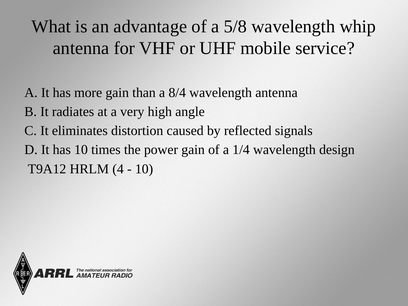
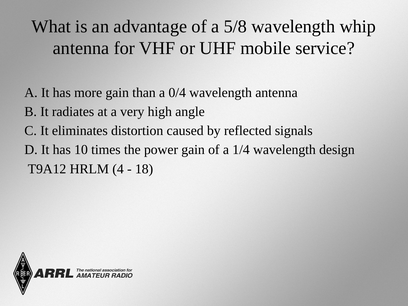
8/4: 8/4 -> 0/4 (177, 93)
10: 10 -> 18 (144, 169)
